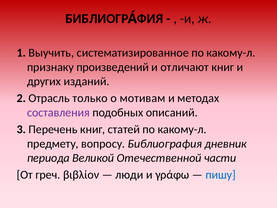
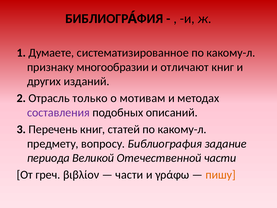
Выучить: Выучить -> Думаете (51, 53)
произведений: произведений -> многообразии (113, 67)
дневник: дневник -> задание (226, 144)
люди: люди -> части (129, 175)
пишу colour: blue -> orange (221, 175)
